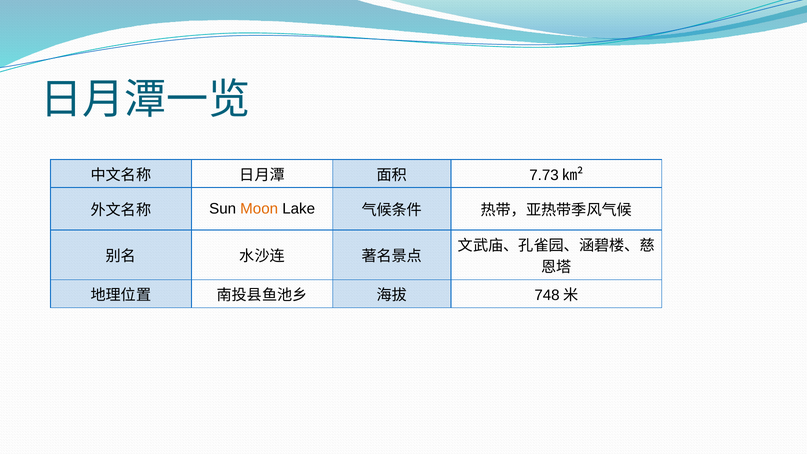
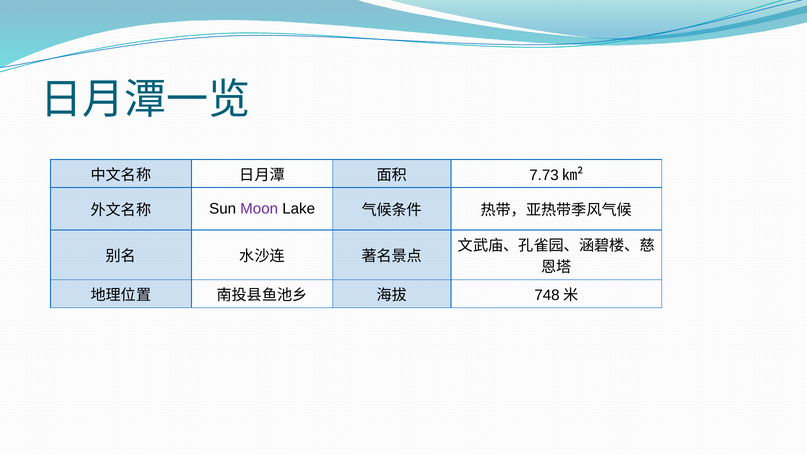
Moon colour: orange -> purple (259, 209)
